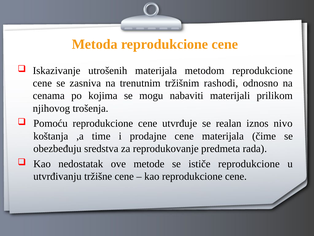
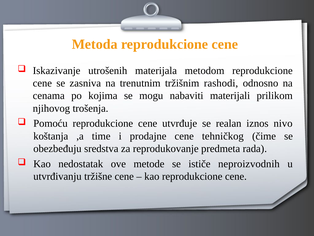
cene materijala: materijala -> tehničkog (223, 136)
ističe reprodukcione: reprodukcione -> neproizvodnih (249, 164)
